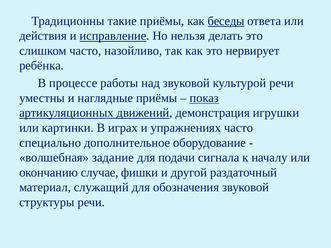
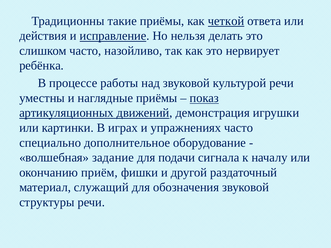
беседы: беседы -> четкой (226, 21)
случае: случае -> приём (100, 173)
